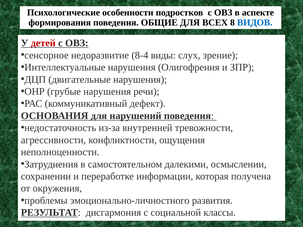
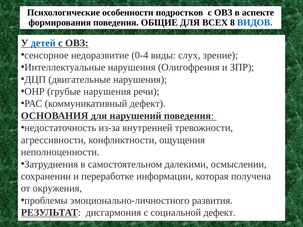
детей colour: red -> blue (43, 43)
8-4: 8-4 -> 0-4 (140, 55)
социальной классы: классы -> дефект (220, 213)
